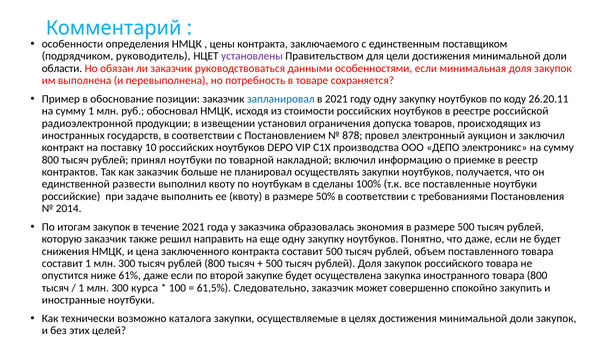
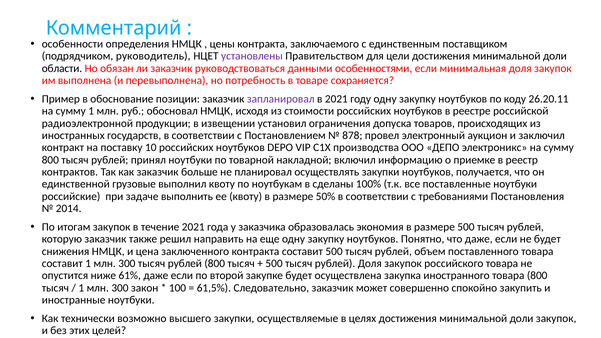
запланировал colour: blue -> purple (281, 99)
развести: развести -> грузовые (134, 184)
курса: курса -> закон (145, 288)
каталога: каталога -> высшего (190, 319)
